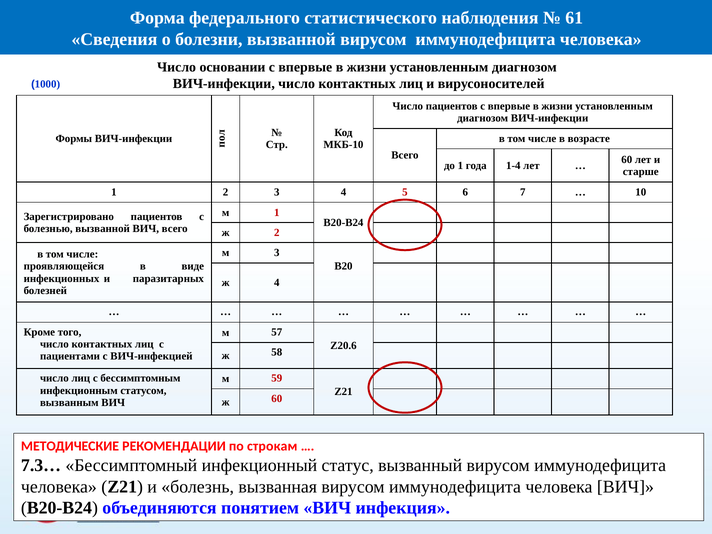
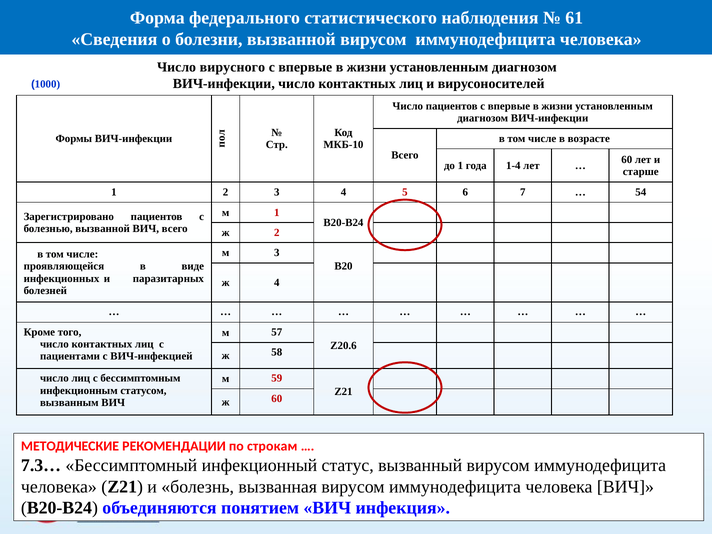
основании: основании -> вирусного (232, 67)
10: 10 -> 54 (641, 192)
